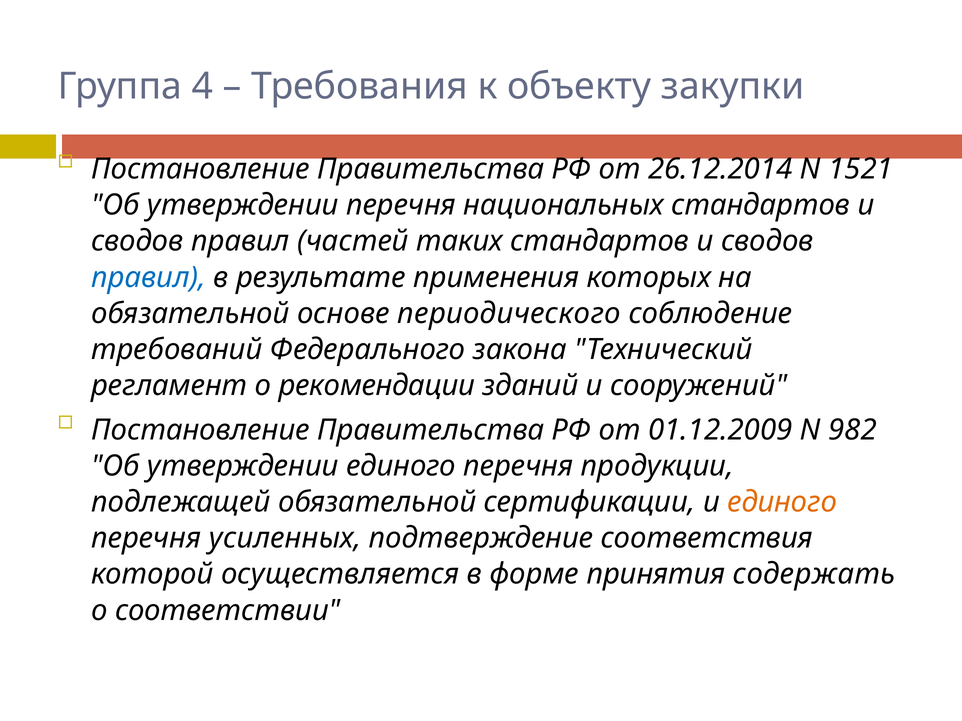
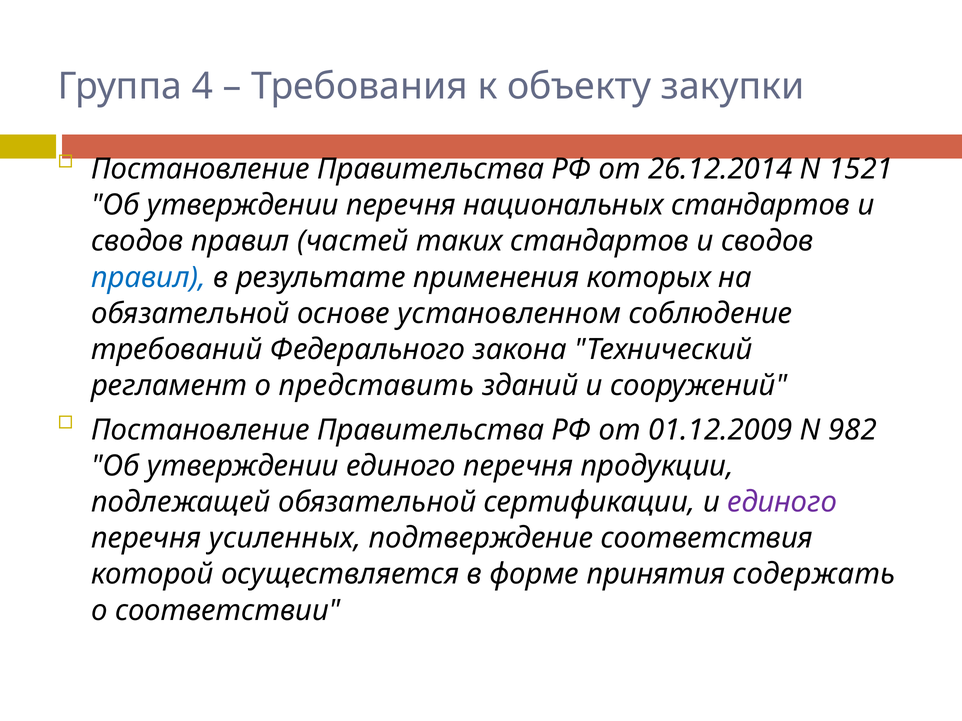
периодического: периодического -> установленном (509, 314)
рекомендации: рекомендации -> представить (377, 386)
единого colour: orange -> purple (782, 503)
